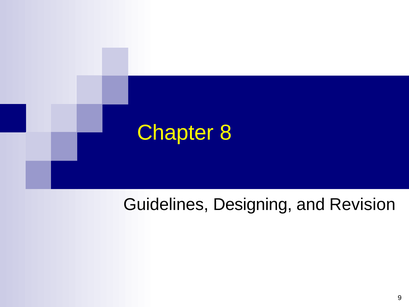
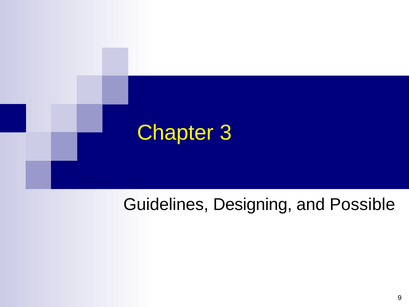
8: 8 -> 3 (226, 133)
Revision: Revision -> Possible (362, 204)
